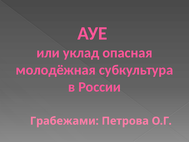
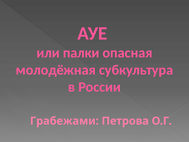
уклад: уклад -> палки (81, 53)
